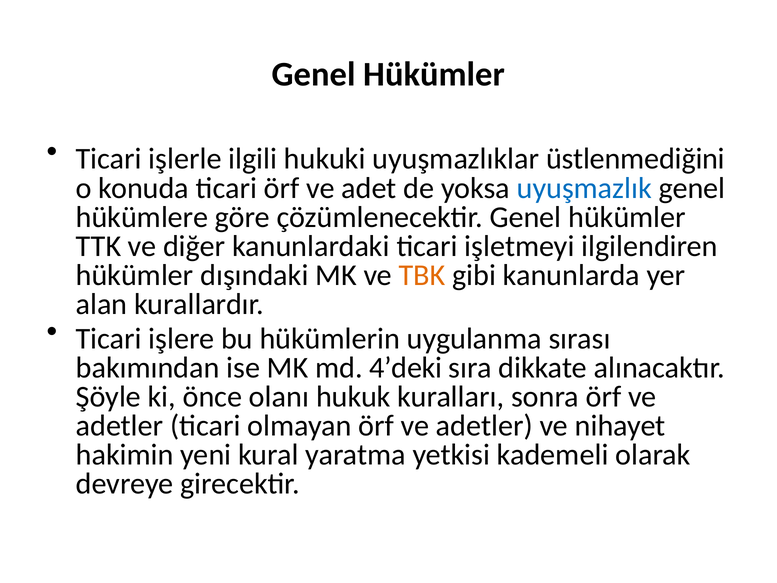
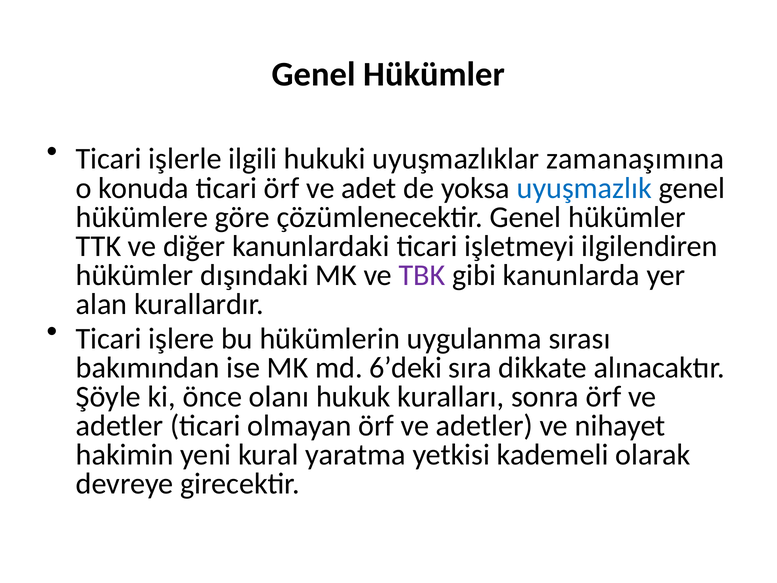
üstlenmediğini: üstlenmediğini -> zamanaşımına (635, 159)
TBK colour: orange -> purple (422, 275)
4’deki: 4’deki -> 6’deki (406, 368)
